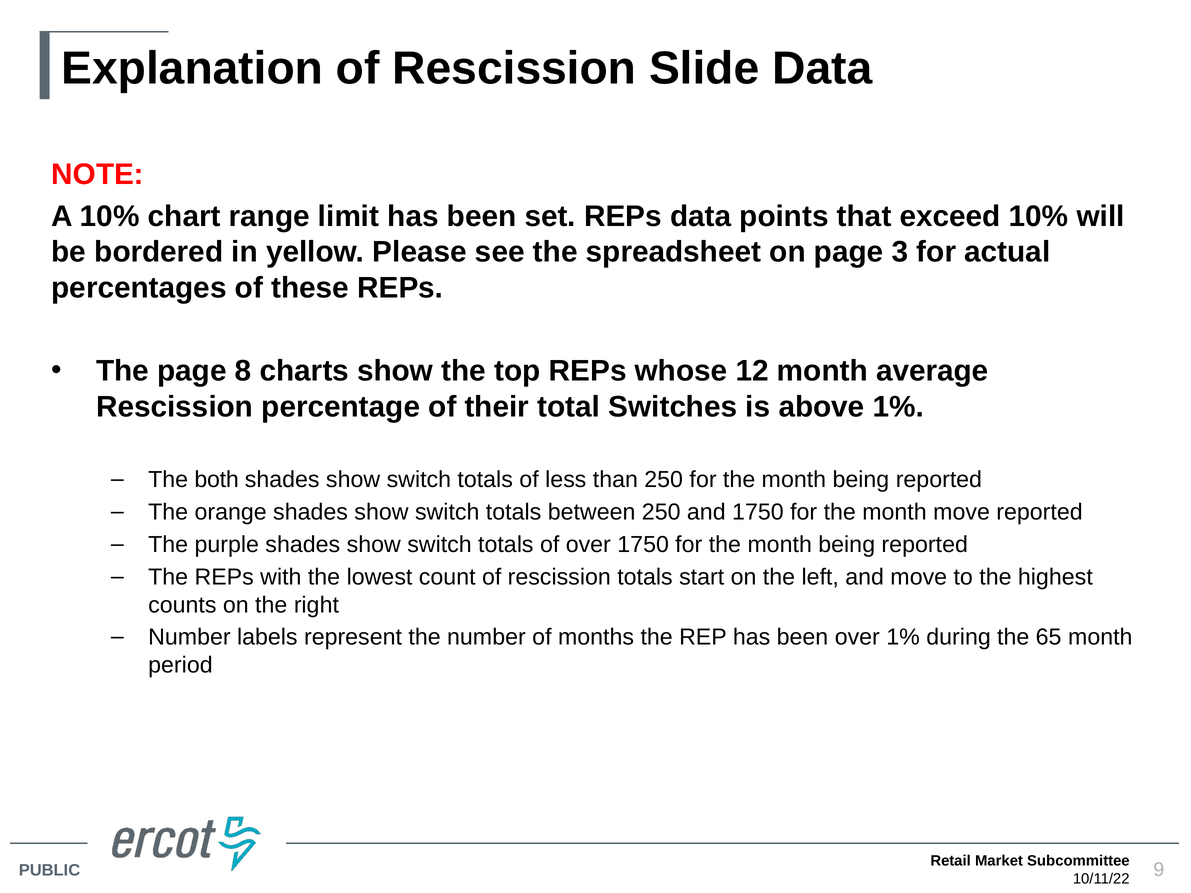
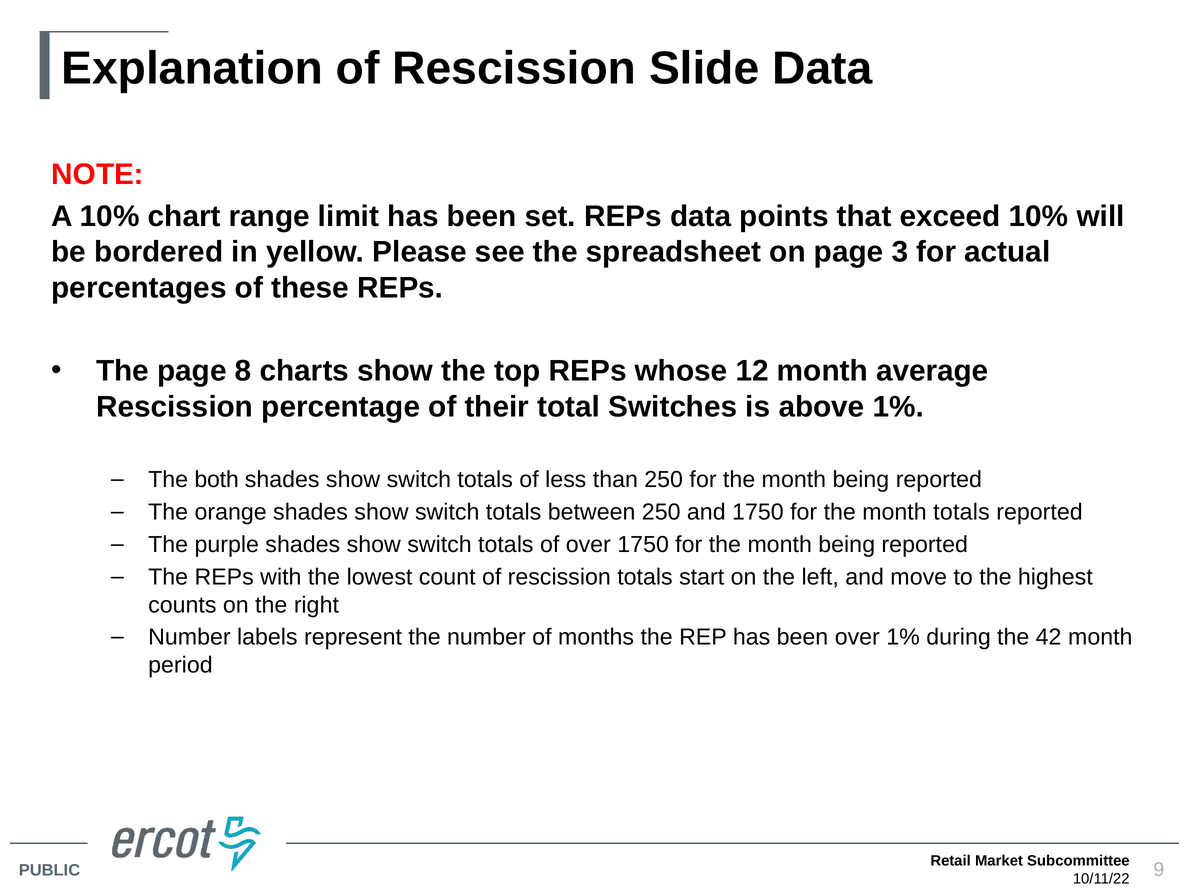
month move: move -> totals (961, 512)
65: 65 -> 42 (1049, 638)
